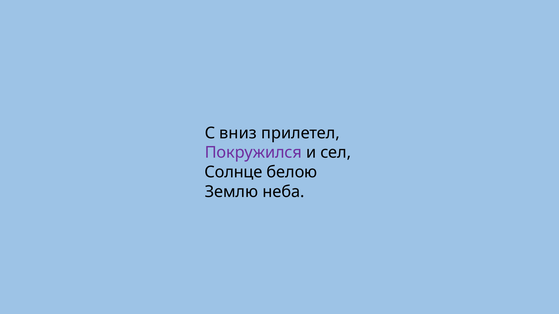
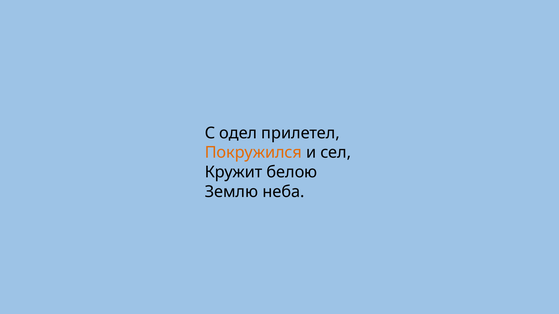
вниз: вниз -> одел (238, 133)
Покружился colour: purple -> orange (253, 153)
Солнце: Солнце -> Кружит (234, 172)
